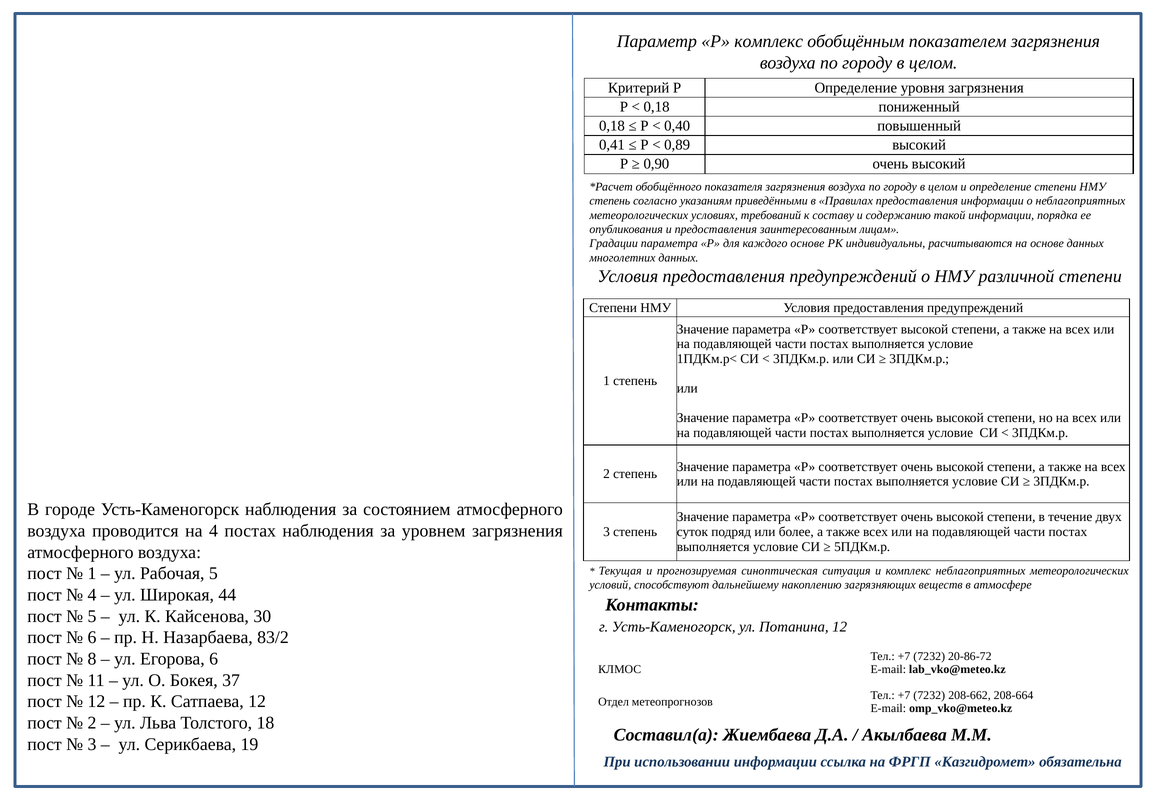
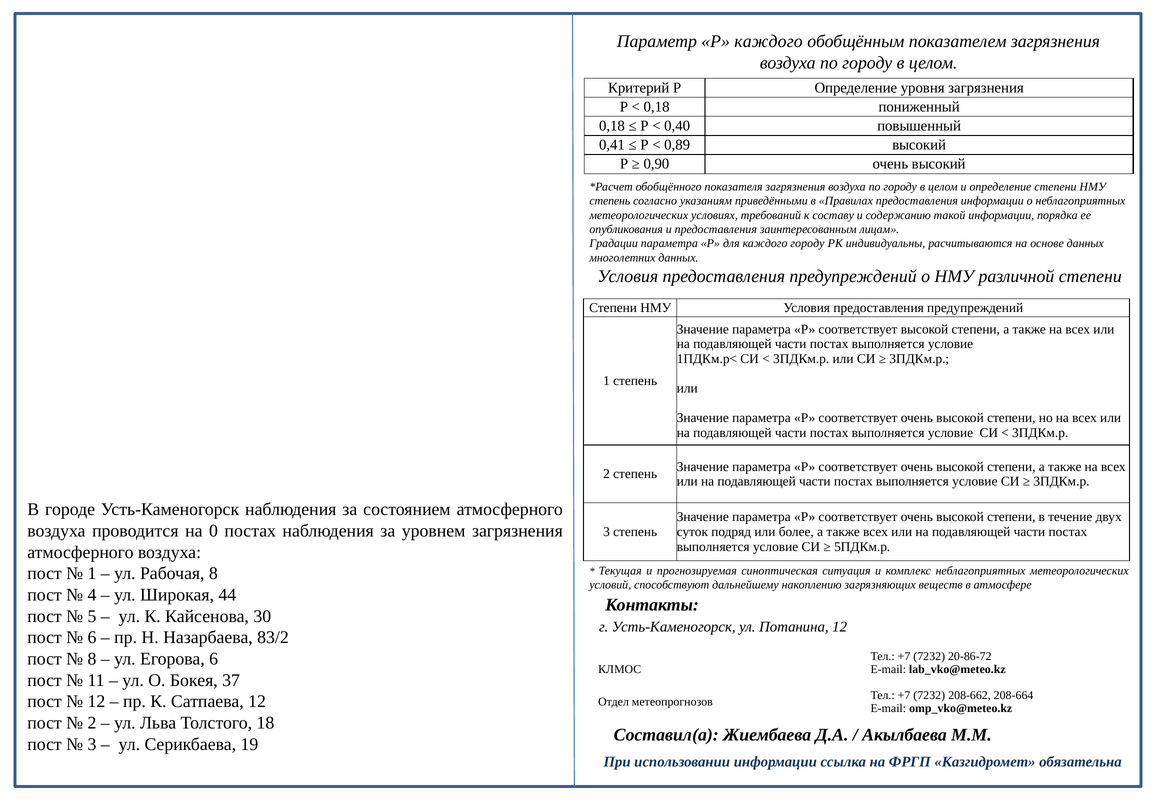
Р комплекс: комплекс -> каждого (769, 42)
каждого основе: основе -> городу (807, 244)
на 4: 4 -> 0 (213, 531)
Рабочая 5: 5 -> 8 (213, 574)
